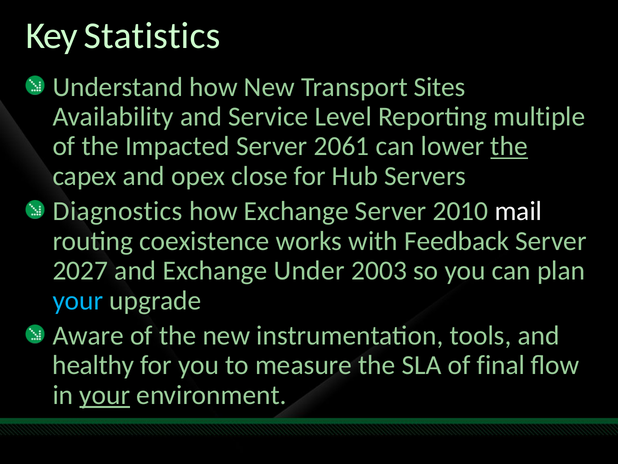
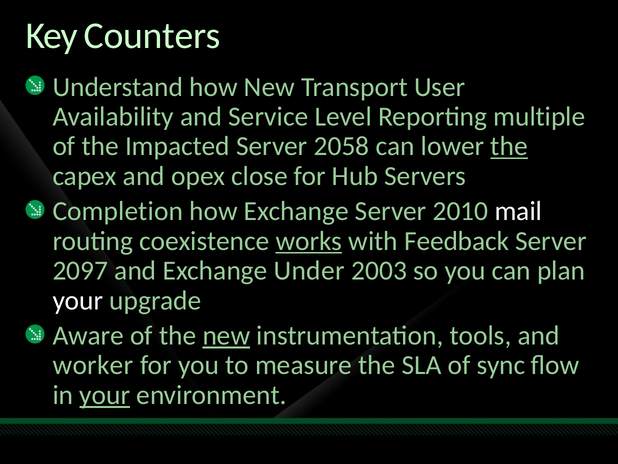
Statistics: Statistics -> Counters (152, 36)
Sites: Sites -> User (440, 87)
2061: 2061 -> 2058 (342, 146)
Diagnostics: Diagnostics -> Completion (118, 211)
works underline: none -> present (309, 241)
2027: 2027 -> 2097 (80, 270)
your colour: light blue -> white (78, 300)
new underline: none -> present (226, 335)
healthy: healthy -> worker (93, 365)
final: final -> sync (501, 365)
